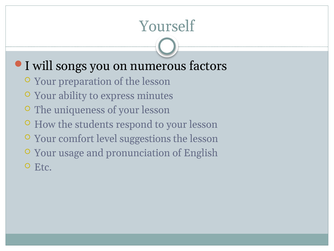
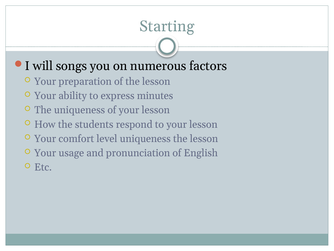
Yourself: Yourself -> Starting (167, 26)
level suggestions: suggestions -> uniqueness (145, 138)
